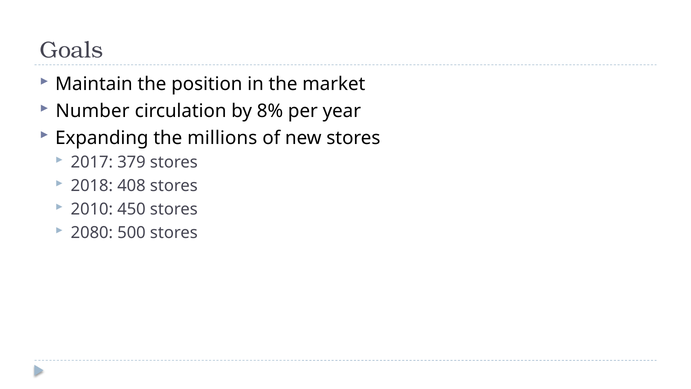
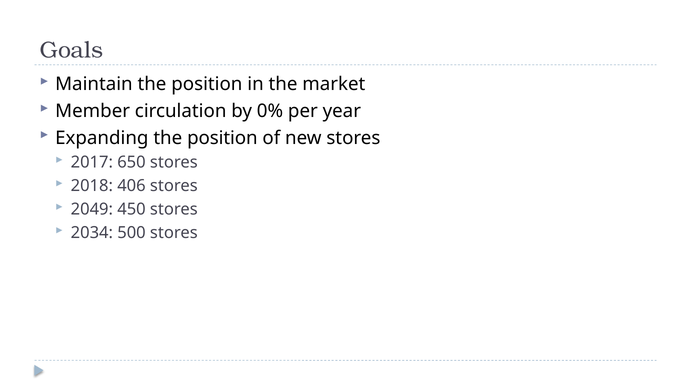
Number: Number -> Member (93, 111)
8%: 8% -> 0% (270, 111)
Expanding the millions: millions -> position (222, 138)
379: 379 -> 650 (131, 162)
408: 408 -> 406 (131, 186)
2010: 2010 -> 2049 (92, 209)
2080: 2080 -> 2034 (92, 233)
